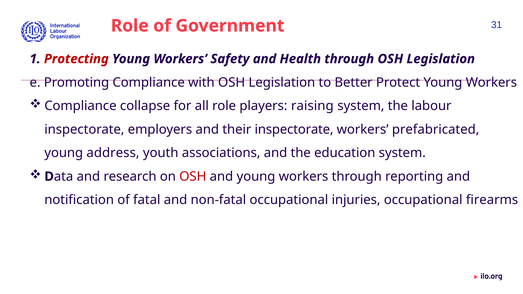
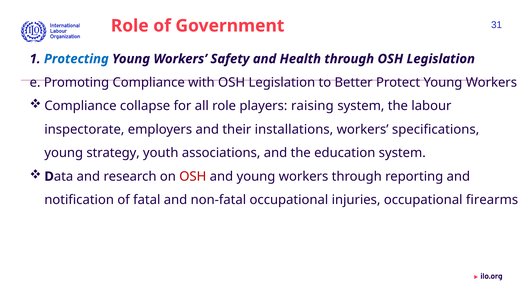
Protecting colour: red -> blue (76, 59)
their inspectorate: inspectorate -> installations (294, 130)
prefabricated: prefabricated -> specifications (436, 130)
address: address -> strategy (113, 153)
